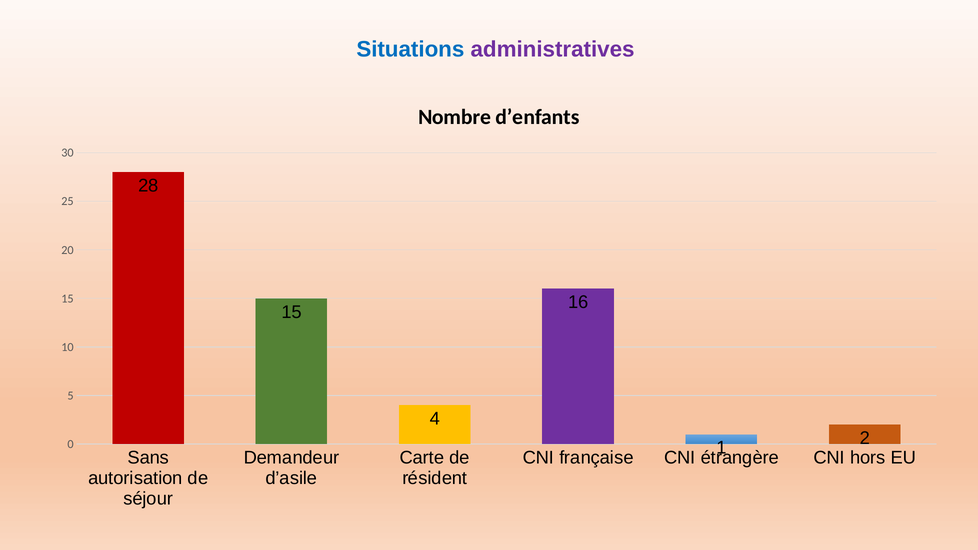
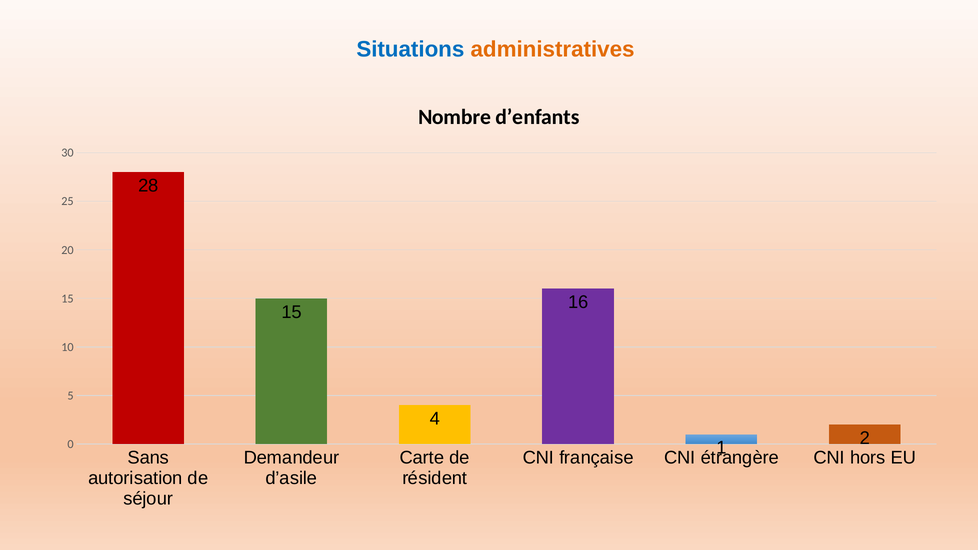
administratives colour: purple -> orange (553, 49)
